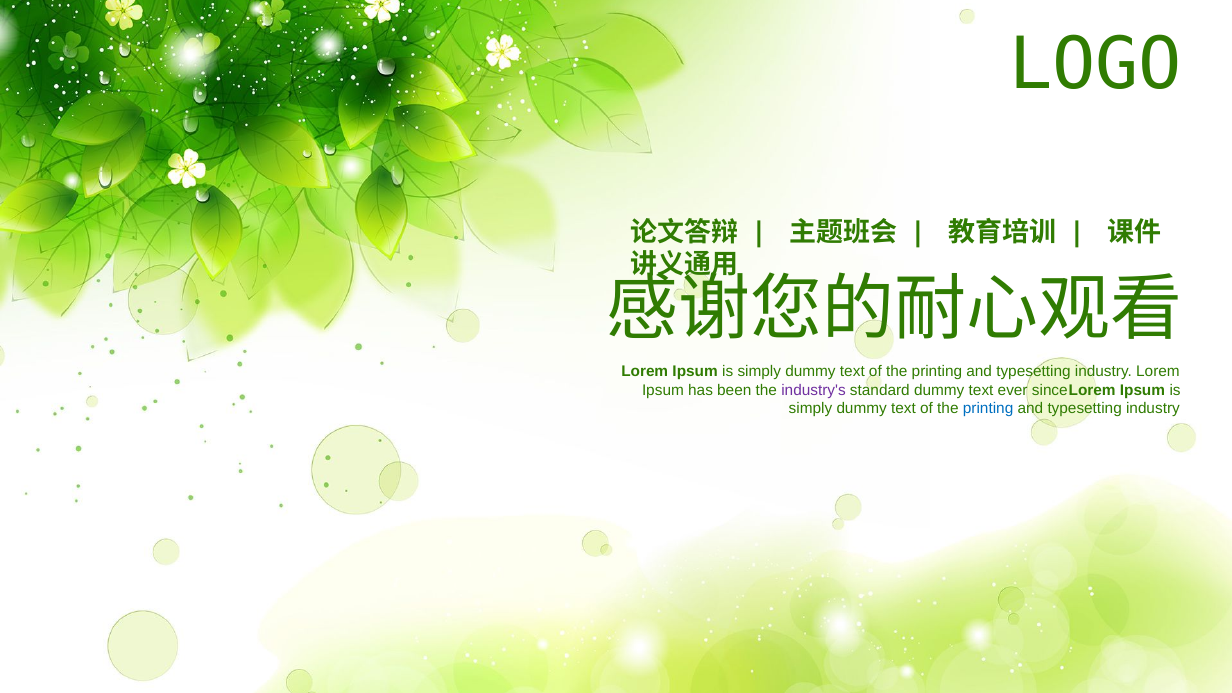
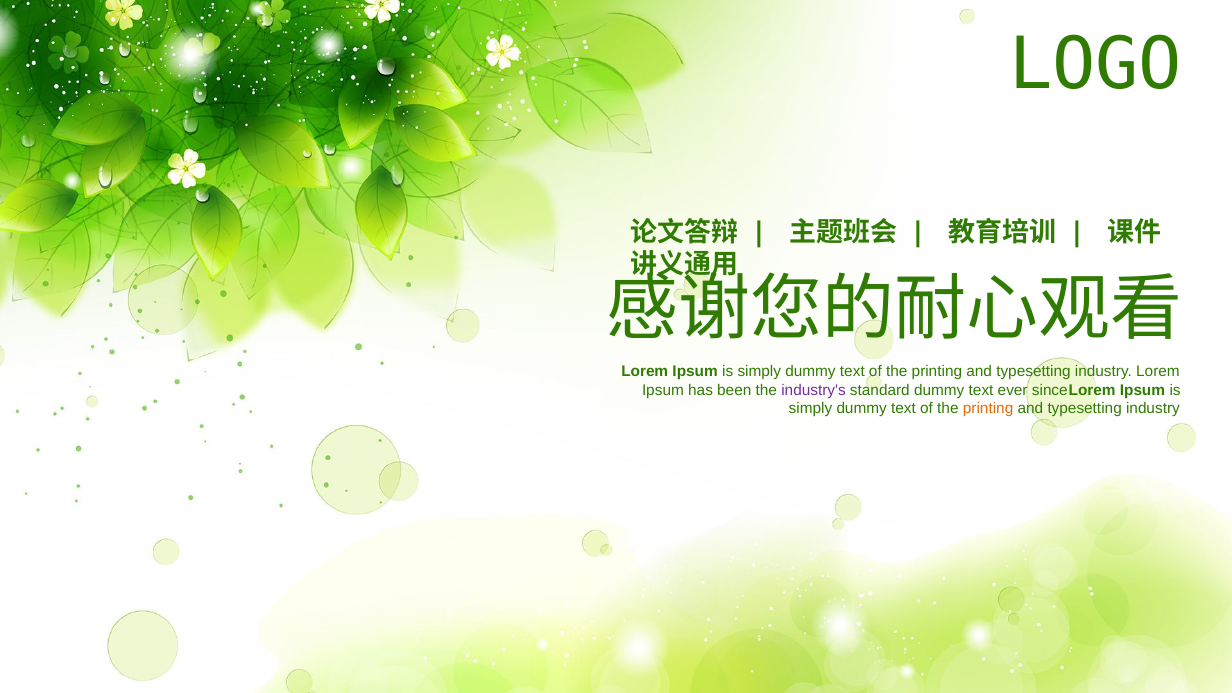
printing colour: blue -> orange (988, 409)
